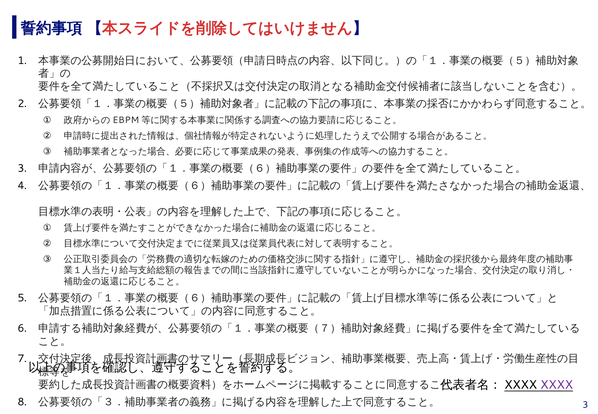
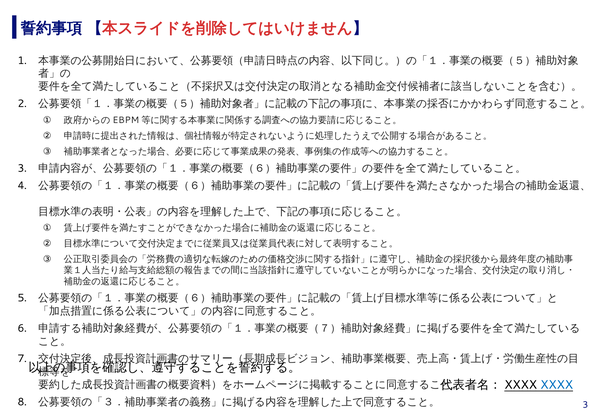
XXXX colour: purple -> blue (557, 385)
